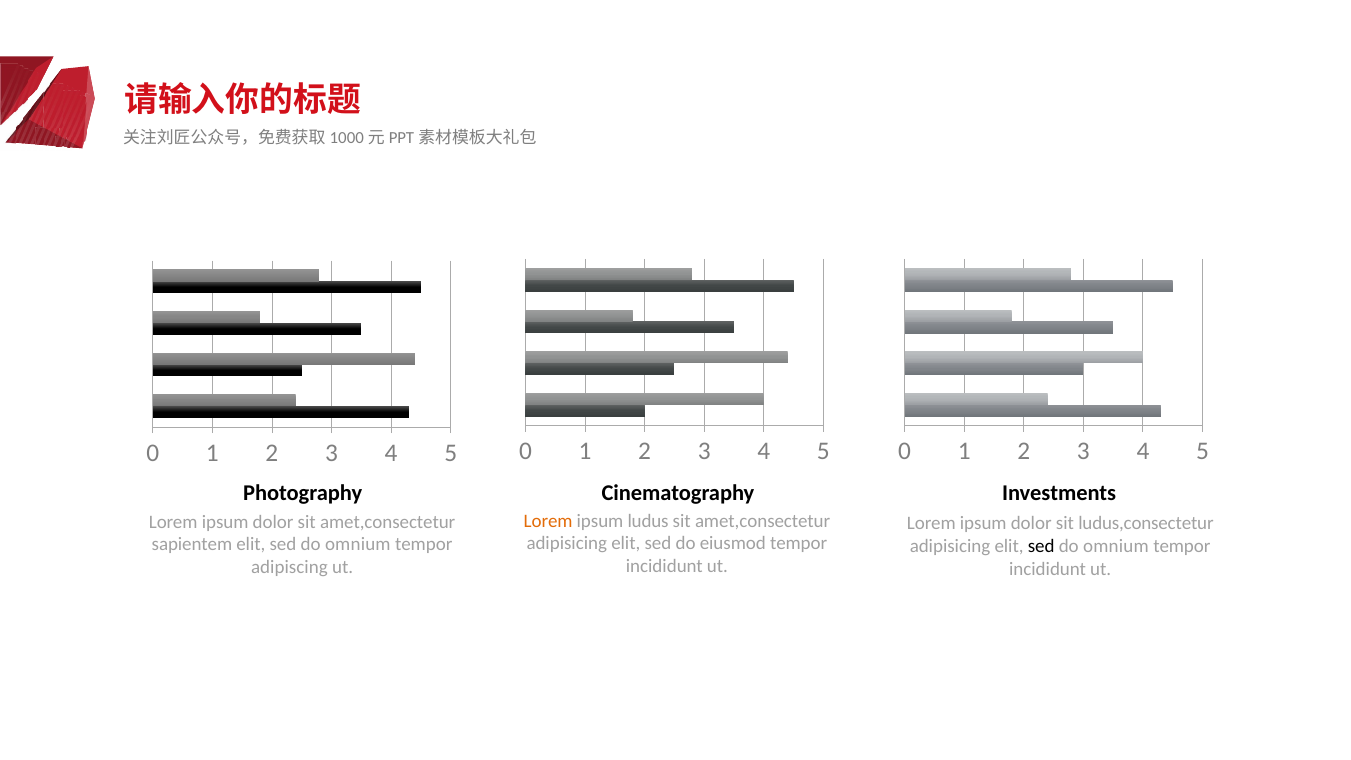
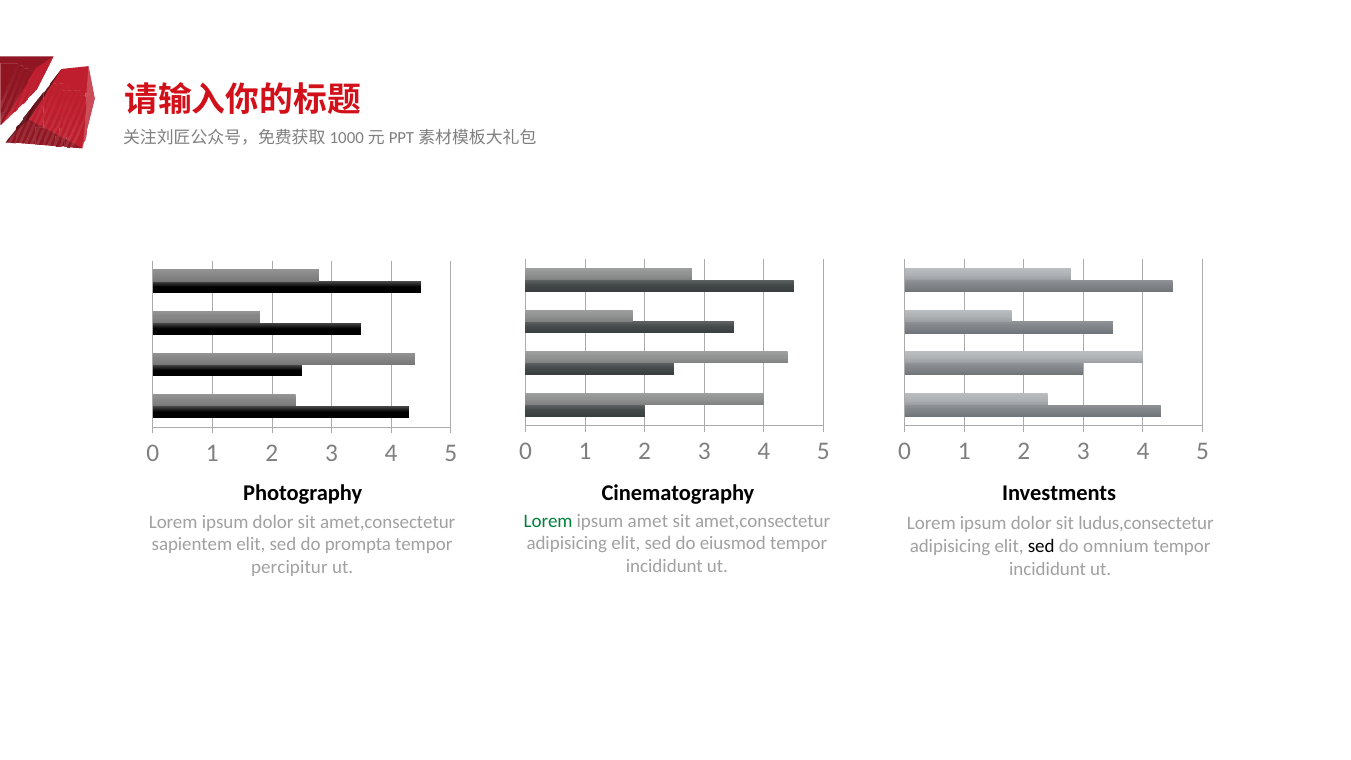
Lorem colour: orange -> green (548, 521)
ludus: ludus -> amet (648, 521)
omnium: omnium -> prompta (358, 545)
adipiscing: adipiscing -> percipitur (289, 567)
